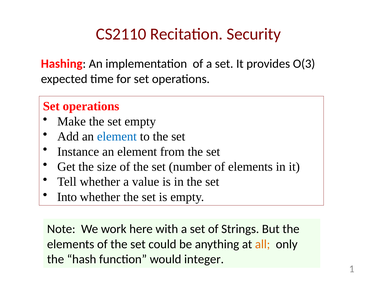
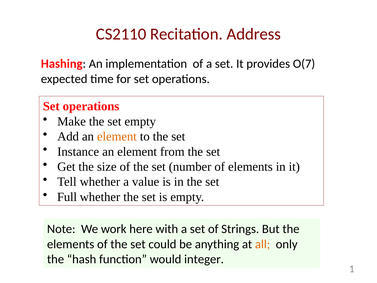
Security: Security -> Address (254, 34)
O(3: O(3 -> O(7 (304, 64)
element colour: blue -> orange (117, 136)
Into: Into -> Full (67, 197)
